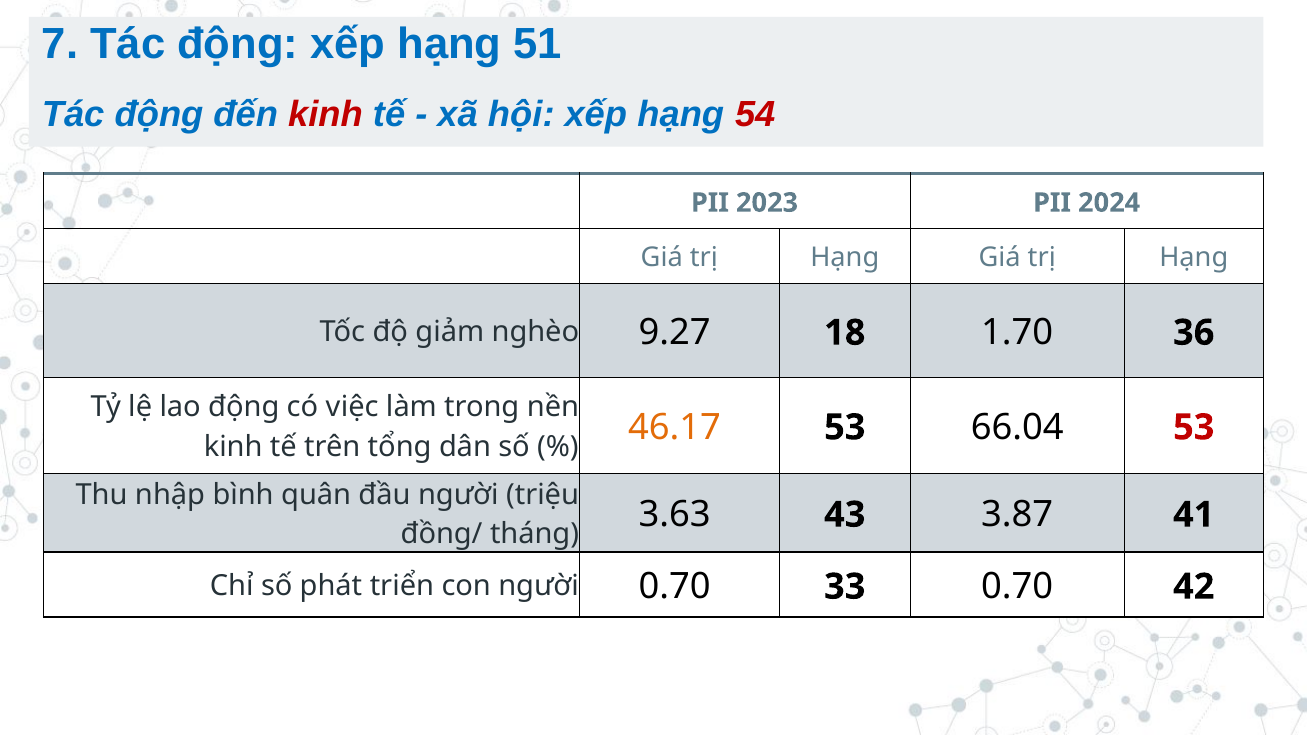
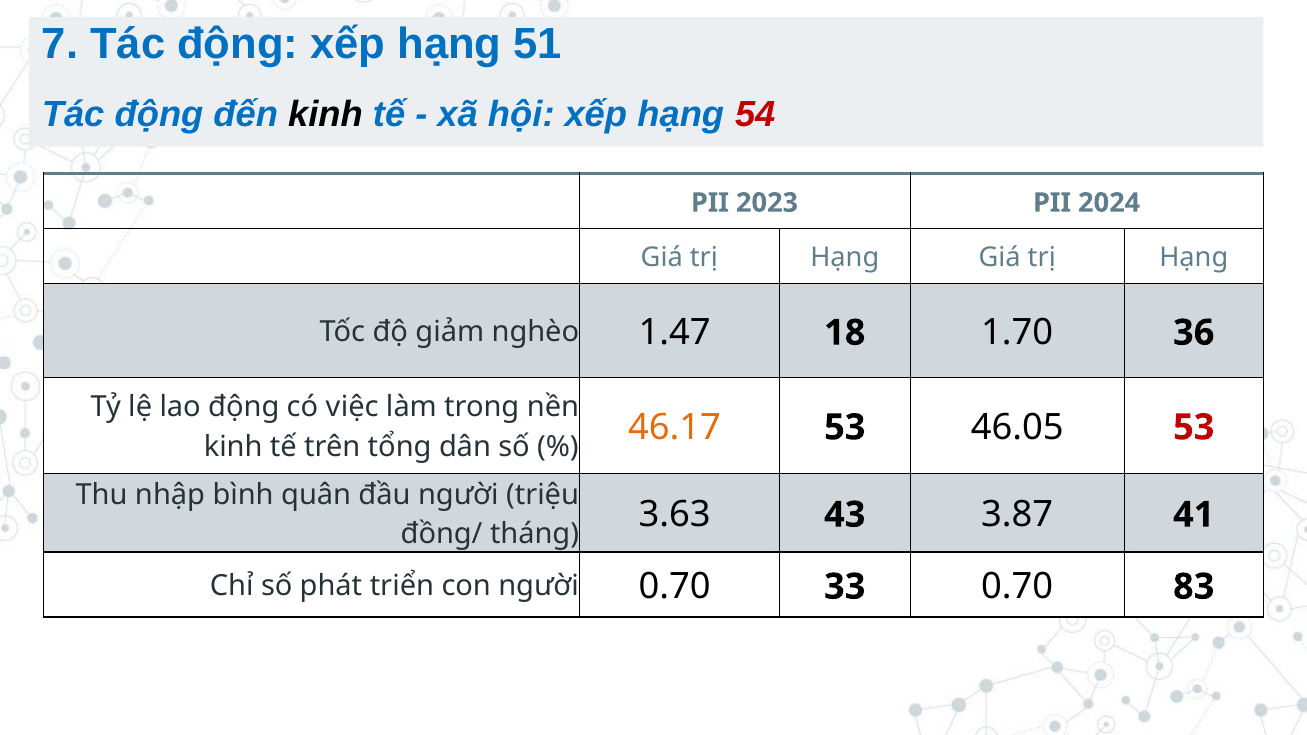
kinh colour: red -> black (325, 114)
9.27: 9.27 -> 1.47 (675, 333)
66.04: 66.04 -> 46.05 (1017, 428)
42: 42 -> 83 (1194, 587)
